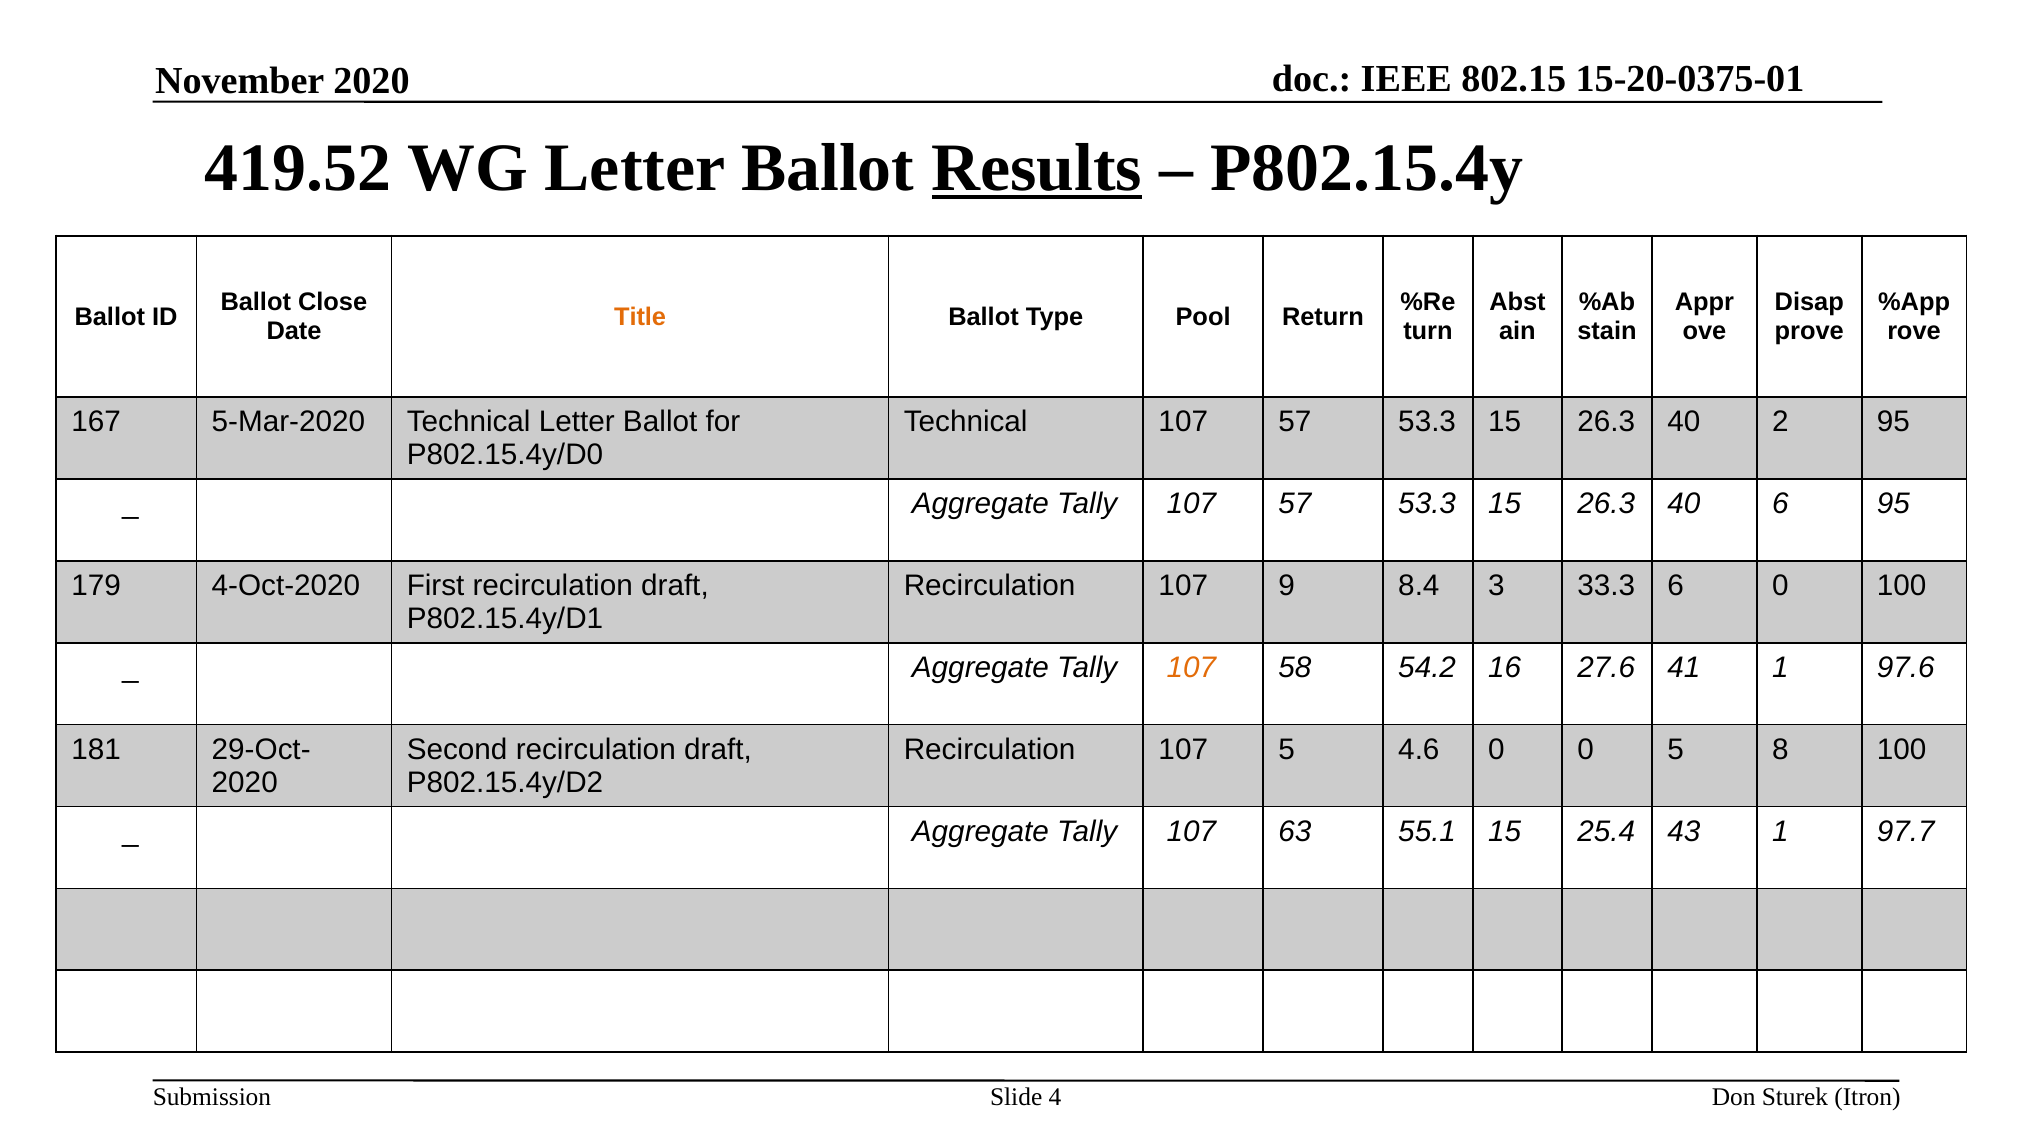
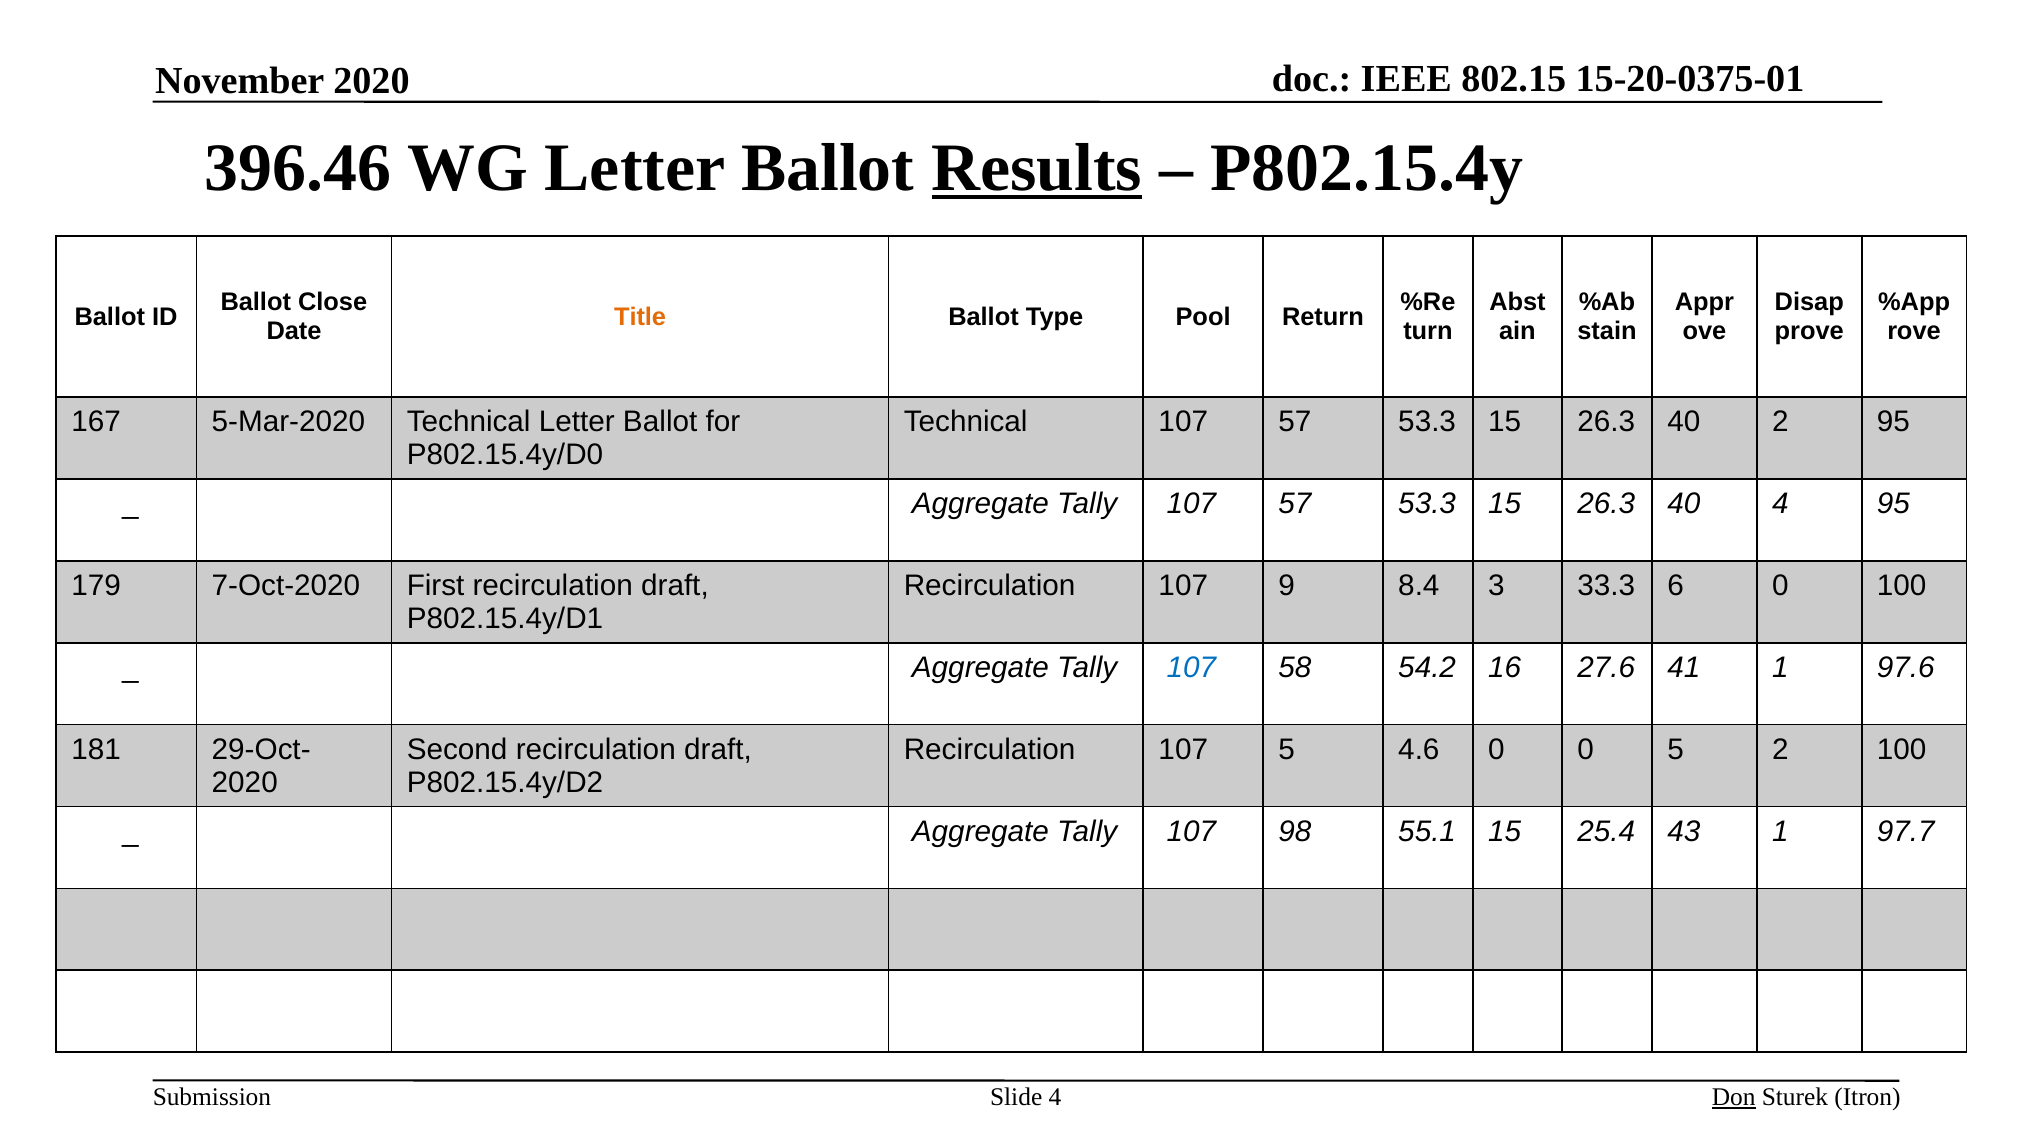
419.52: 419.52 -> 396.46 (298, 168)
40 6: 6 -> 4 (1780, 504)
4-Oct-2020: 4-Oct-2020 -> 7-Oct-2020 (286, 586)
107 colour: orange -> blue (1191, 668)
5 8: 8 -> 2 (1780, 750)
63: 63 -> 98 (1295, 832)
Don underline: none -> present (1734, 1098)
